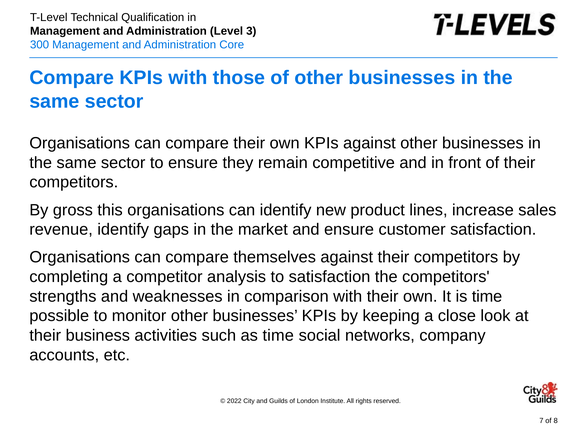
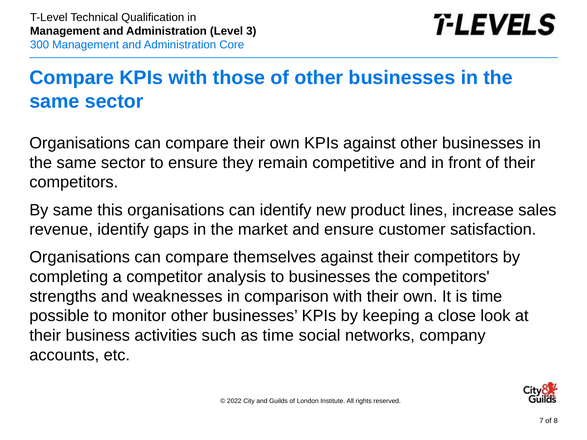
By gross: gross -> same (73, 210)
to satisfaction: satisfaction -> businesses (330, 277)
